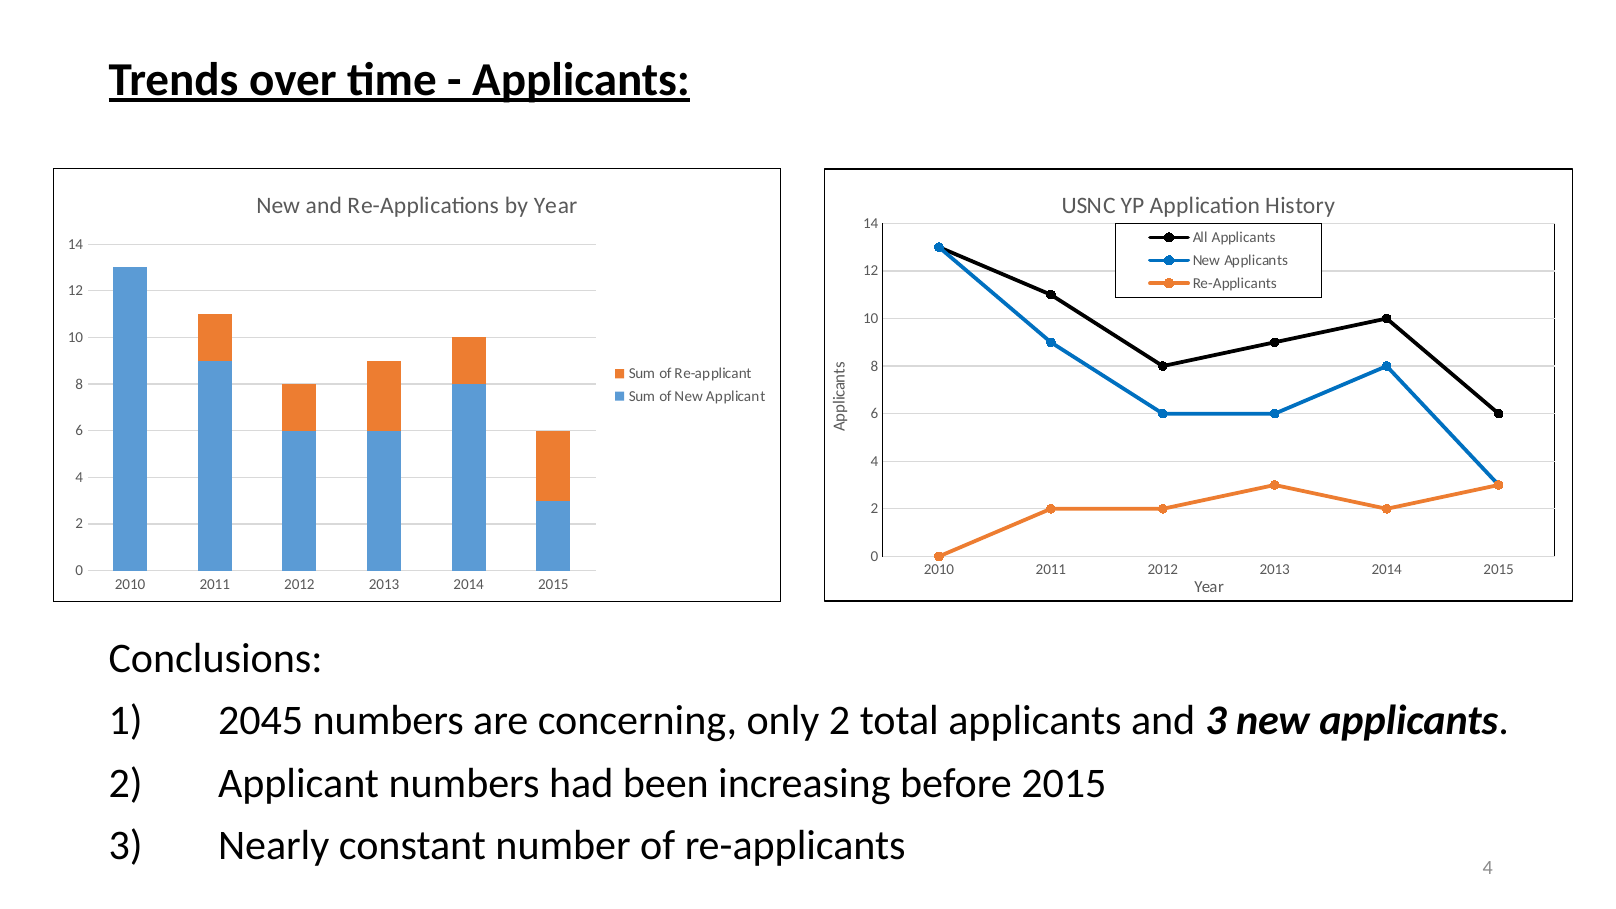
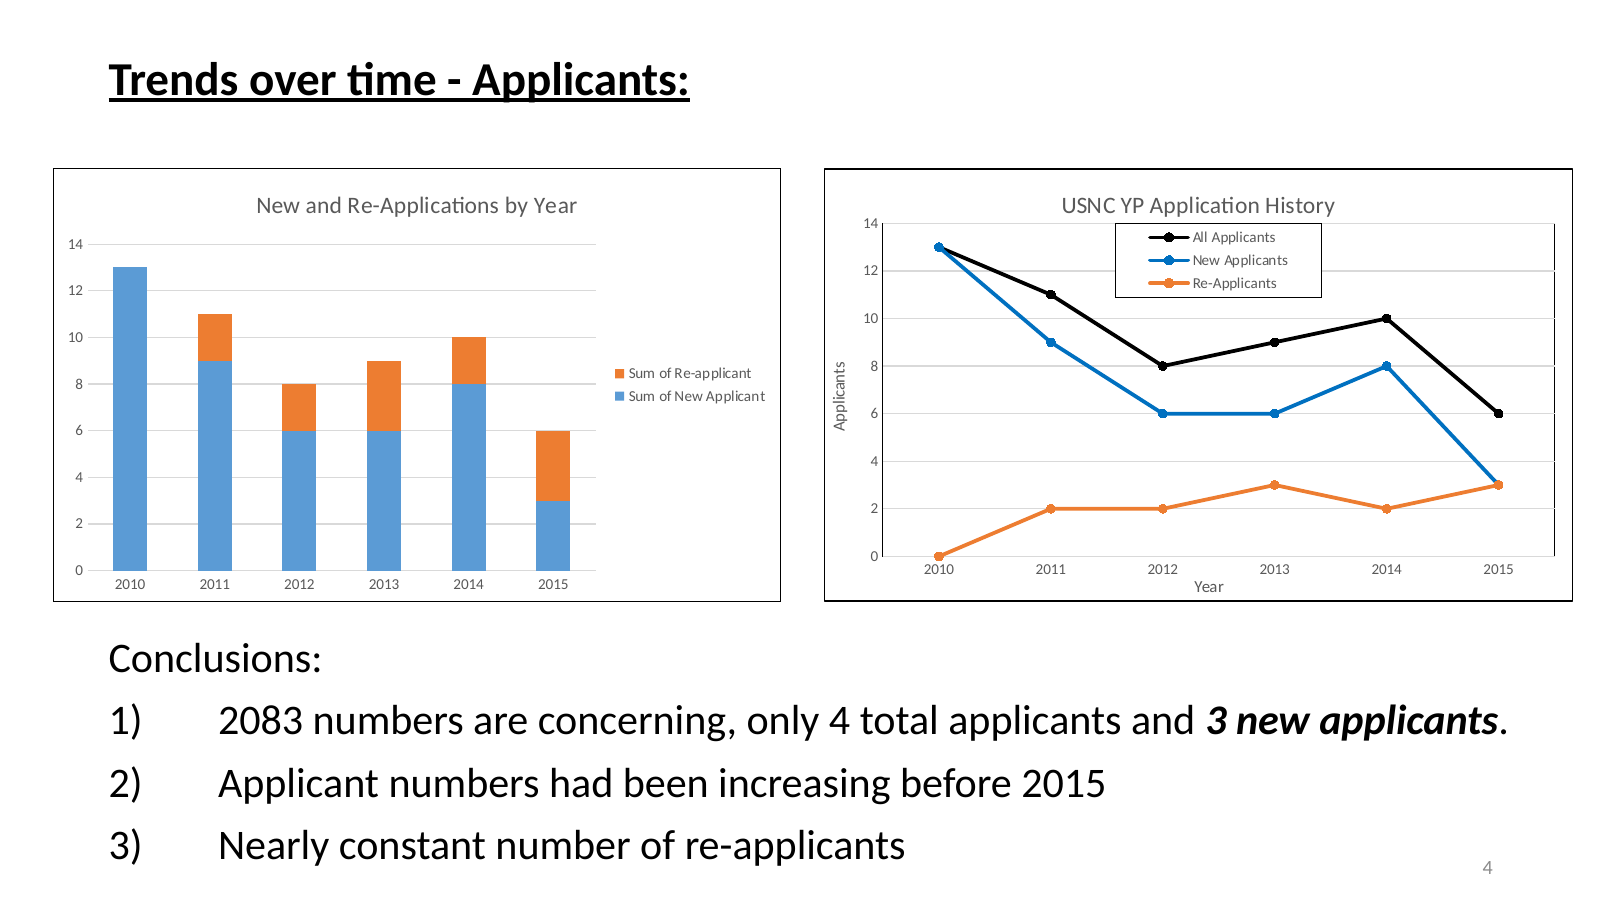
2045: 2045 -> 2083 (261, 721)
only 2: 2 -> 4 (840, 721)
